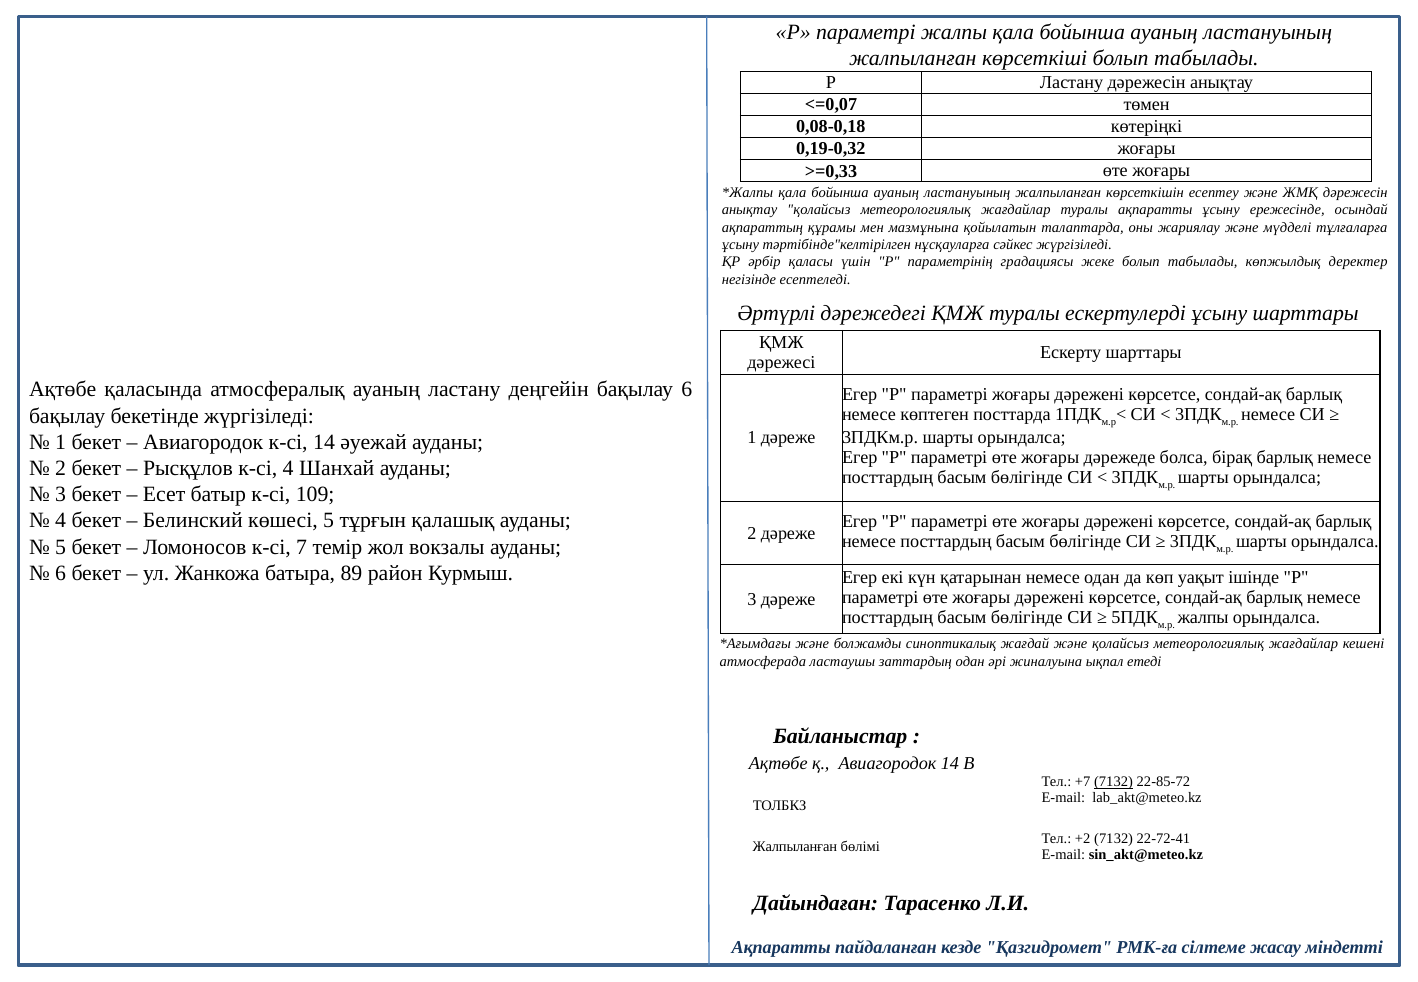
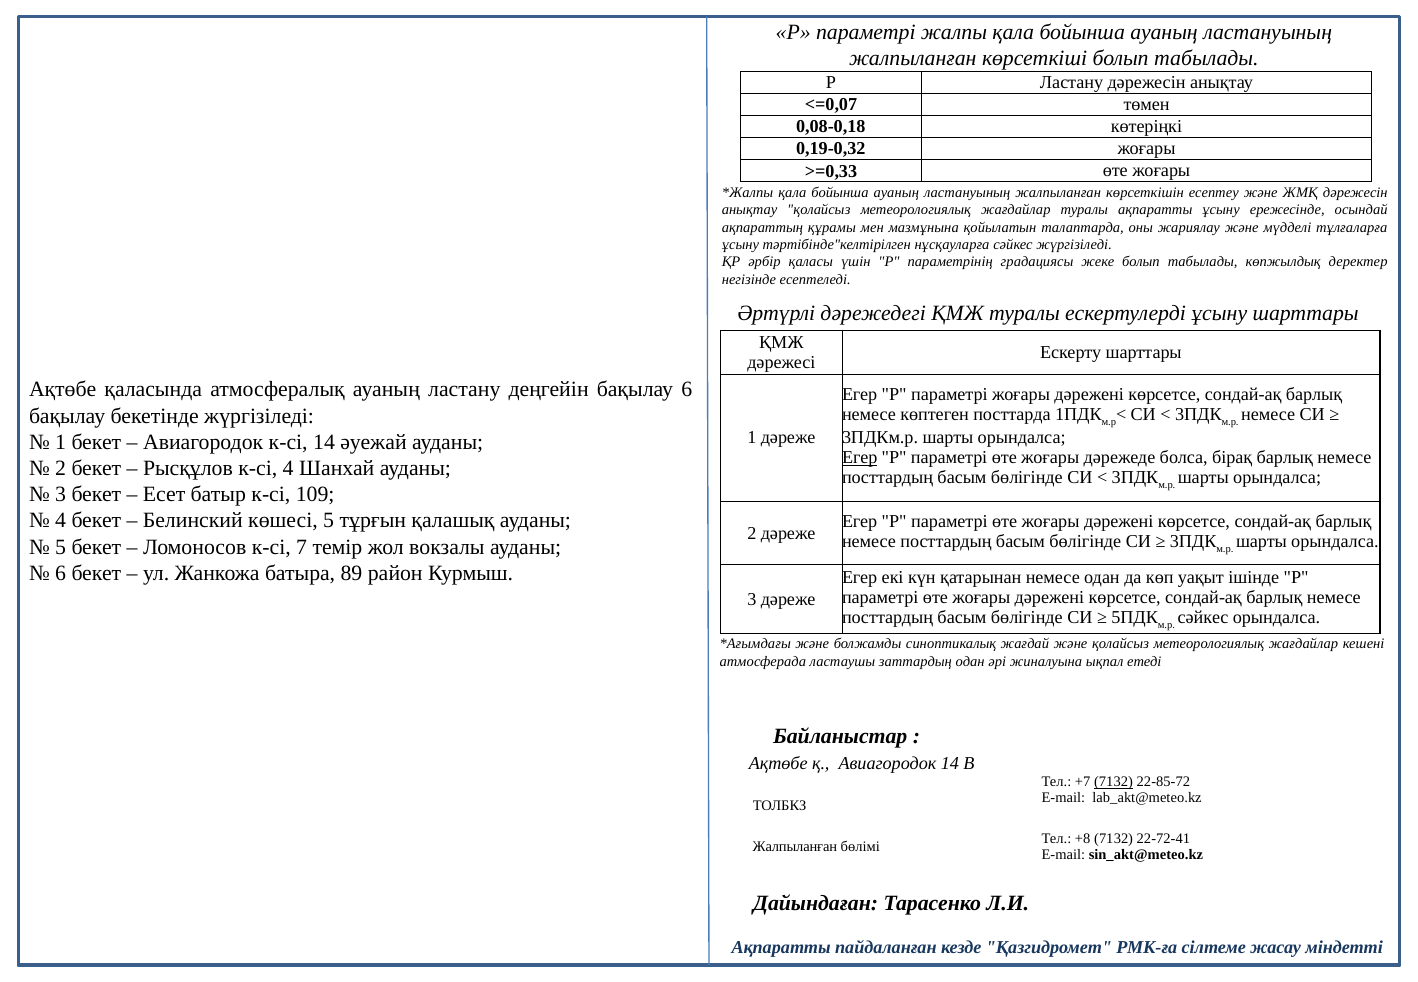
Егер underline: none -> present (860, 458)
жалпы: жалпы -> сәйкес (1203, 618)
+2: +2 -> +8 (1083, 838)
